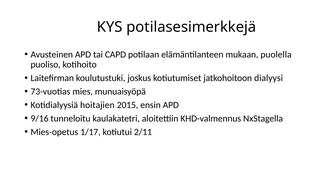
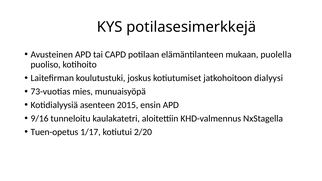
hoitajien: hoitajien -> asenteen (97, 105)
Mies-opetus: Mies-opetus -> Tuen-opetus (54, 132)
2/11: 2/11 -> 2/20 (143, 132)
